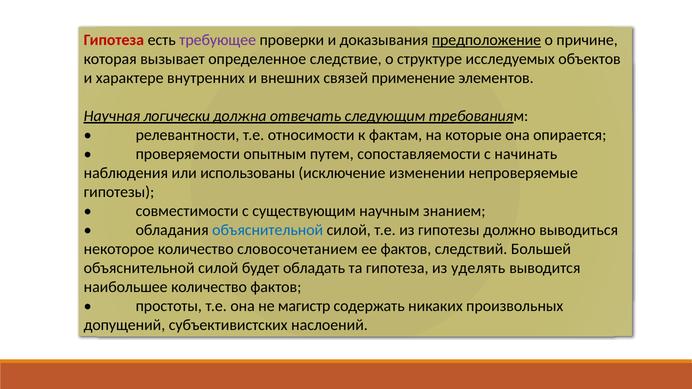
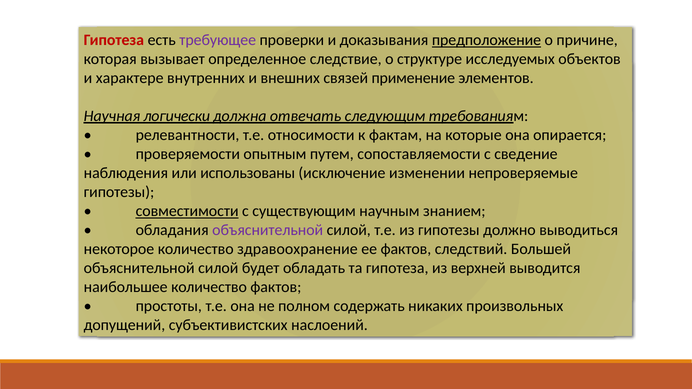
начинать: начинать -> сведение (526, 154)
совместимости underline: none -> present (187, 211)
объяснительной colour: blue -> purple (268, 230)
словосочетанием: словосочетанием -> здравоохранение (297, 249)
уделять: уделять -> верхней (478, 268)
магистр: магистр -> полном (304, 306)
